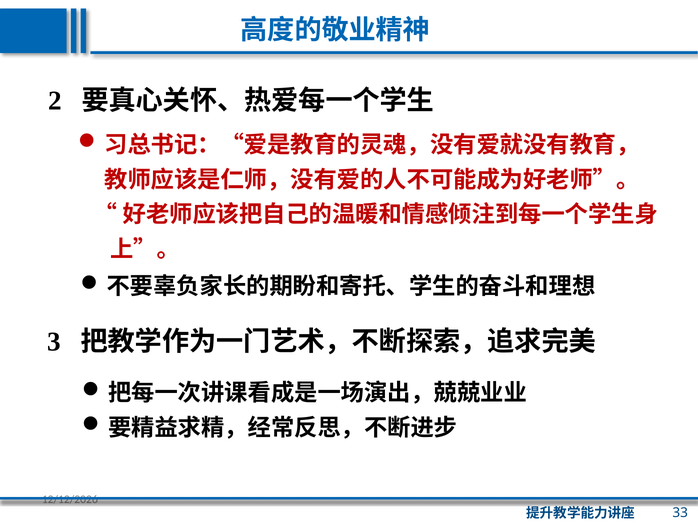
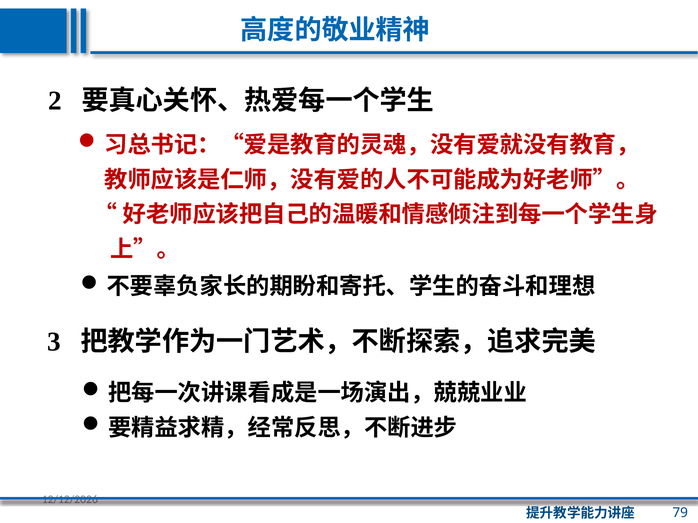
33: 33 -> 79 (680, 513)
